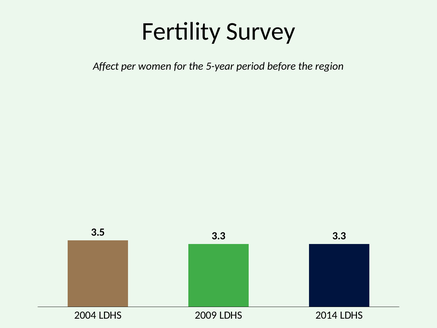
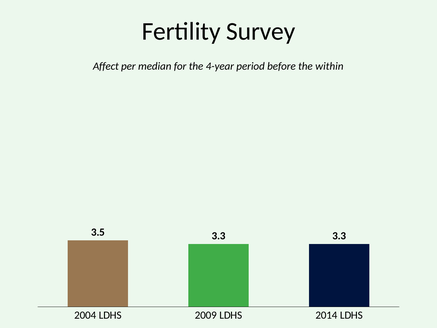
women: women -> median (155, 66)
5-year: 5-year -> 4-year (220, 66)
region: region -> within (329, 66)
